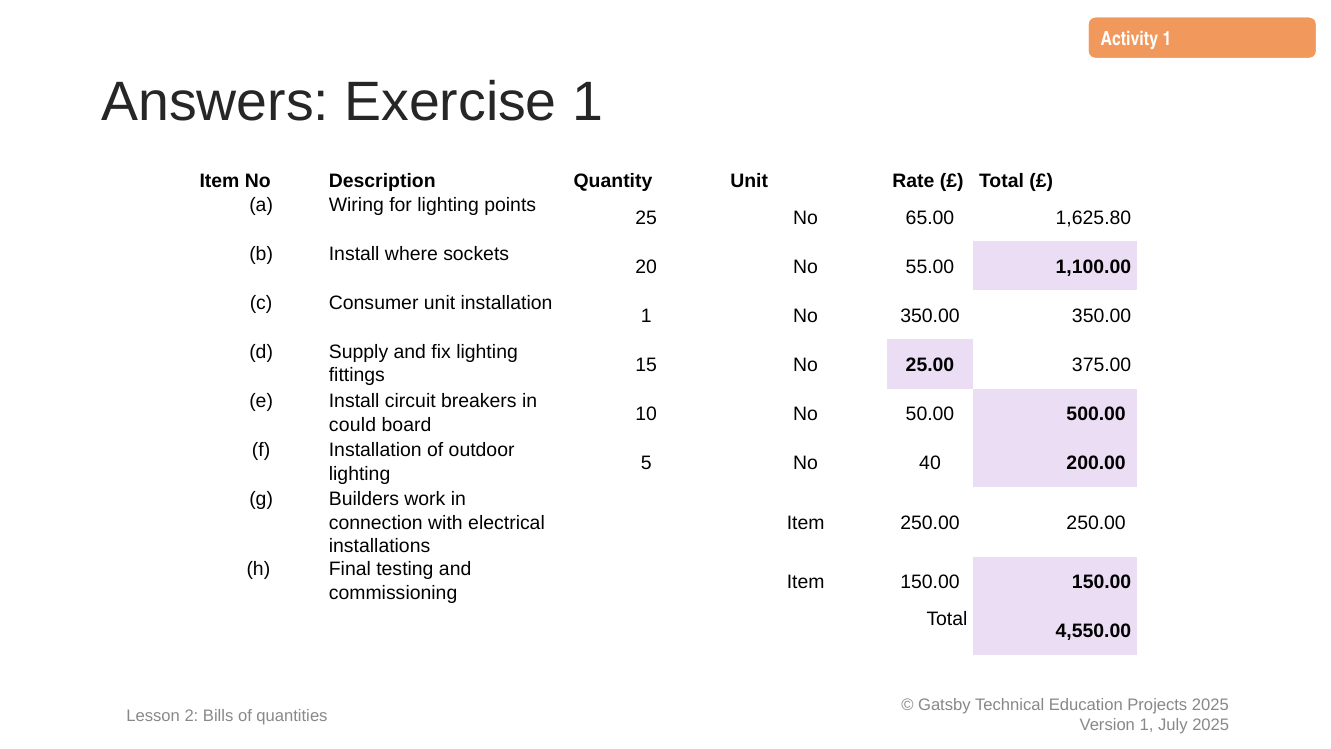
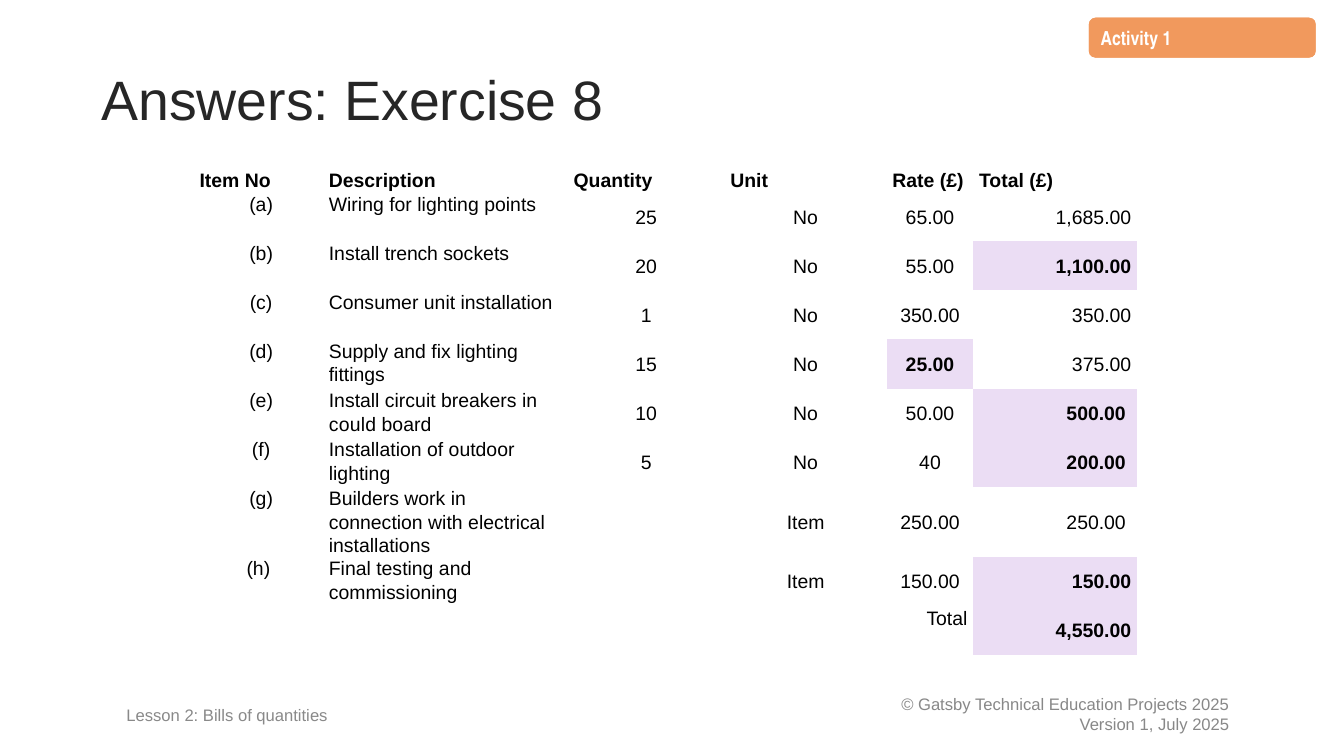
Exercise 1: 1 -> 8 (588, 102)
1,625.80: 1,625.80 -> 1,685.00 (1093, 218)
where: where -> trench (412, 254)
